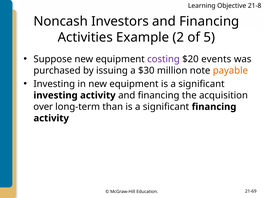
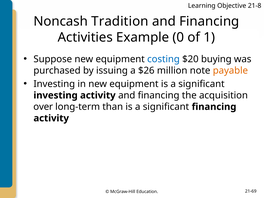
Investors: Investors -> Tradition (120, 21)
2: 2 -> 0 (178, 37)
5: 5 -> 1 (209, 37)
costing colour: purple -> blue (163, 59)
events: events -> buying (216, 59)
$30: $30 -> $26 (146, 71)
